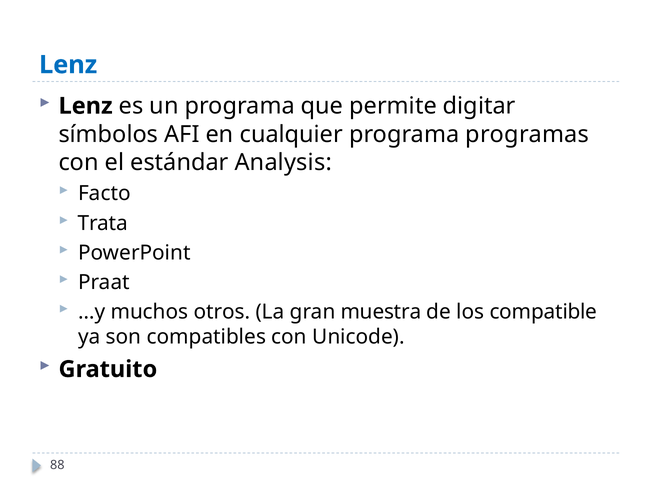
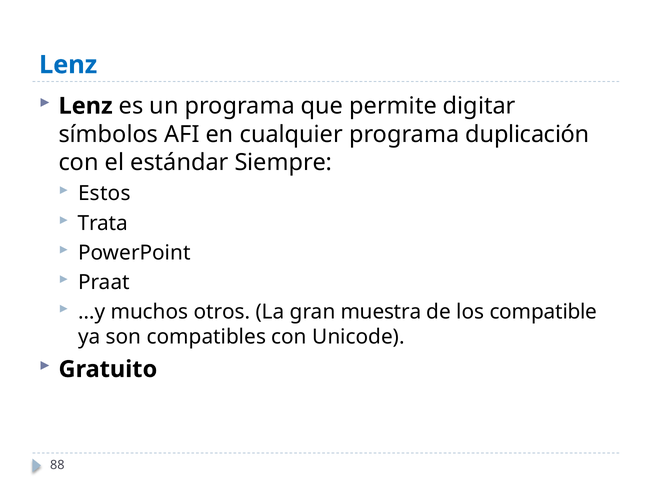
programas: programas -> duplicación (527, 134)
Analysis: Analysis -> Siempre (283, 163)
Facto: Facto -> Estos (104, 194)
